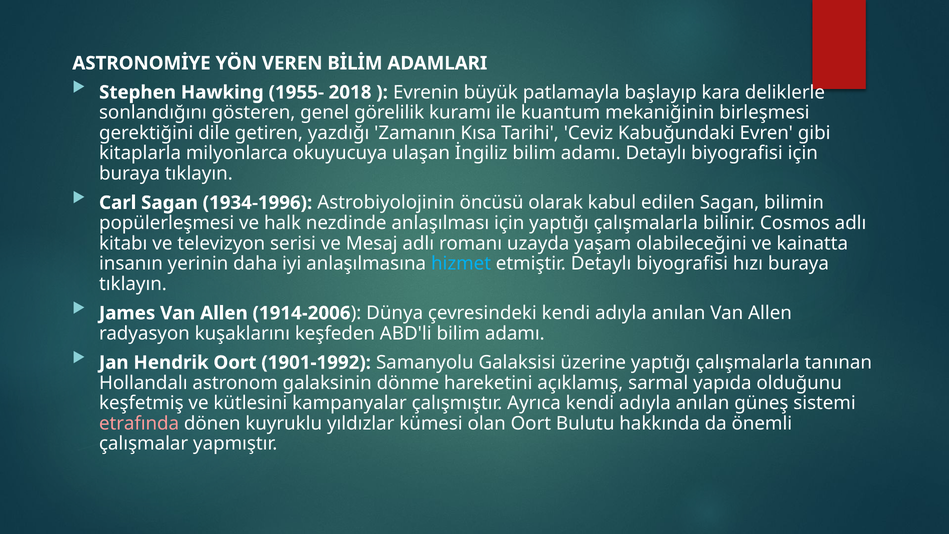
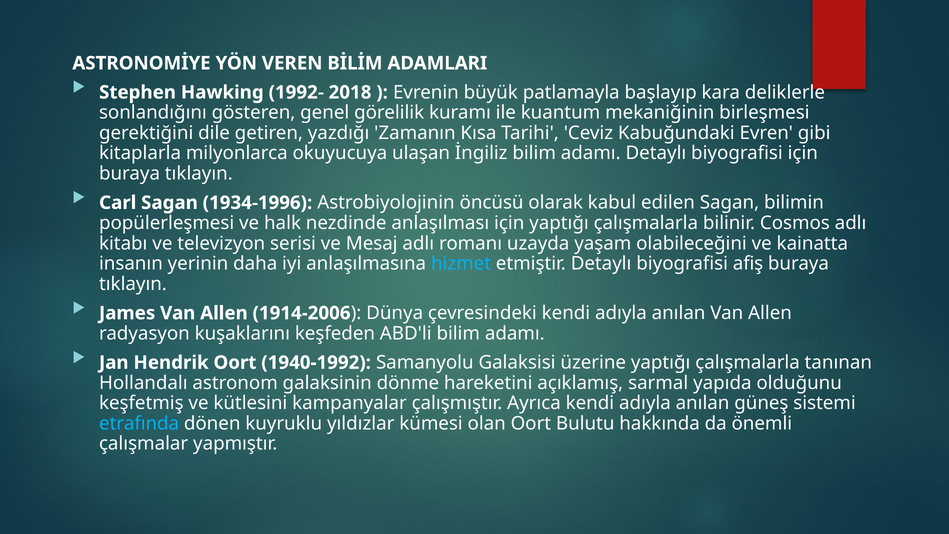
1955-: 1955- -> 1992- (296, 92)
hızı: hızı -> afiş (748, 264)
1901-1992: 1901-1992 -> 1940-1992 (316, 362)
etrafında colour: pink -> light blue (139, 423)
